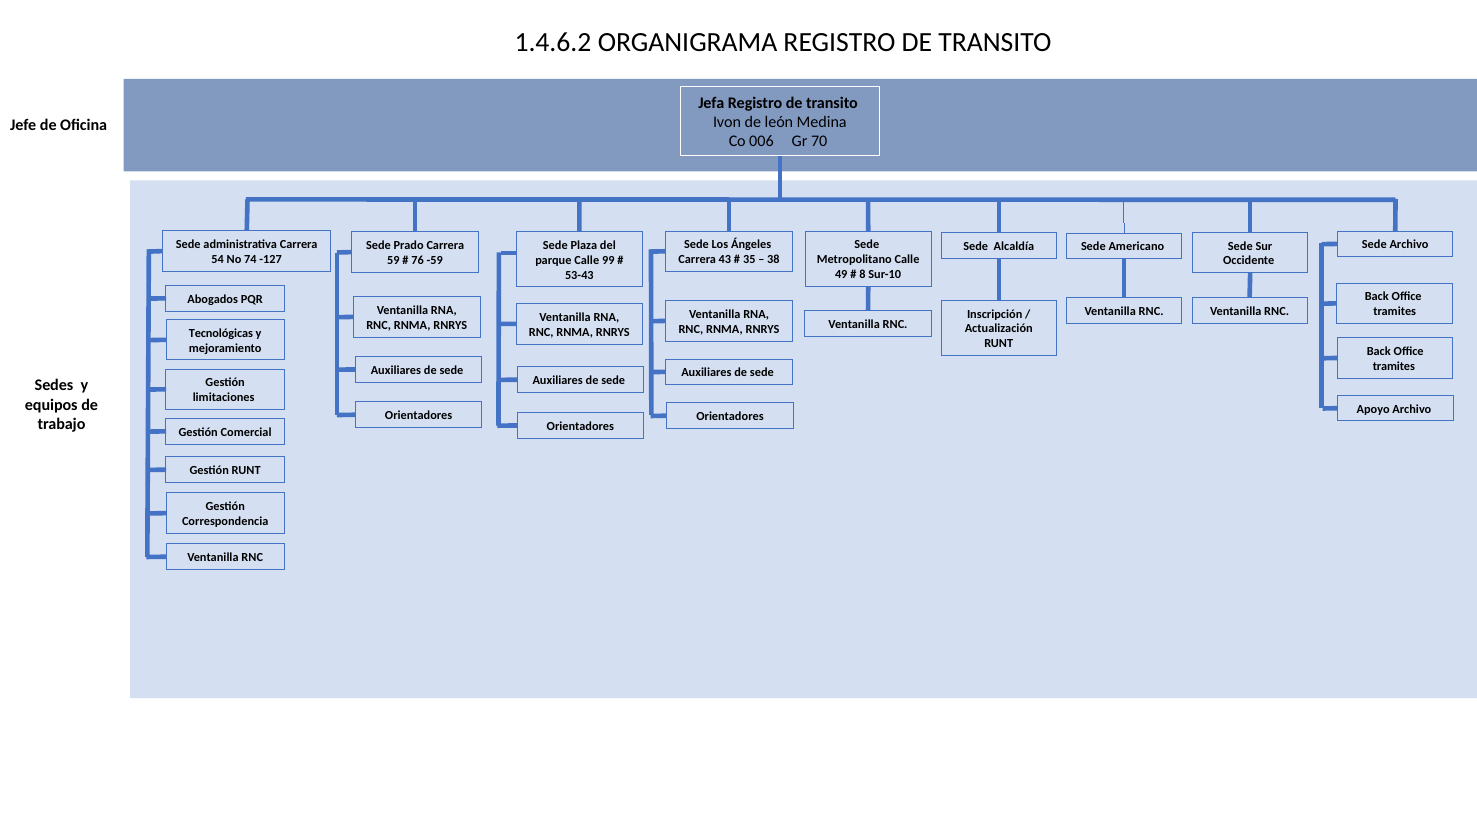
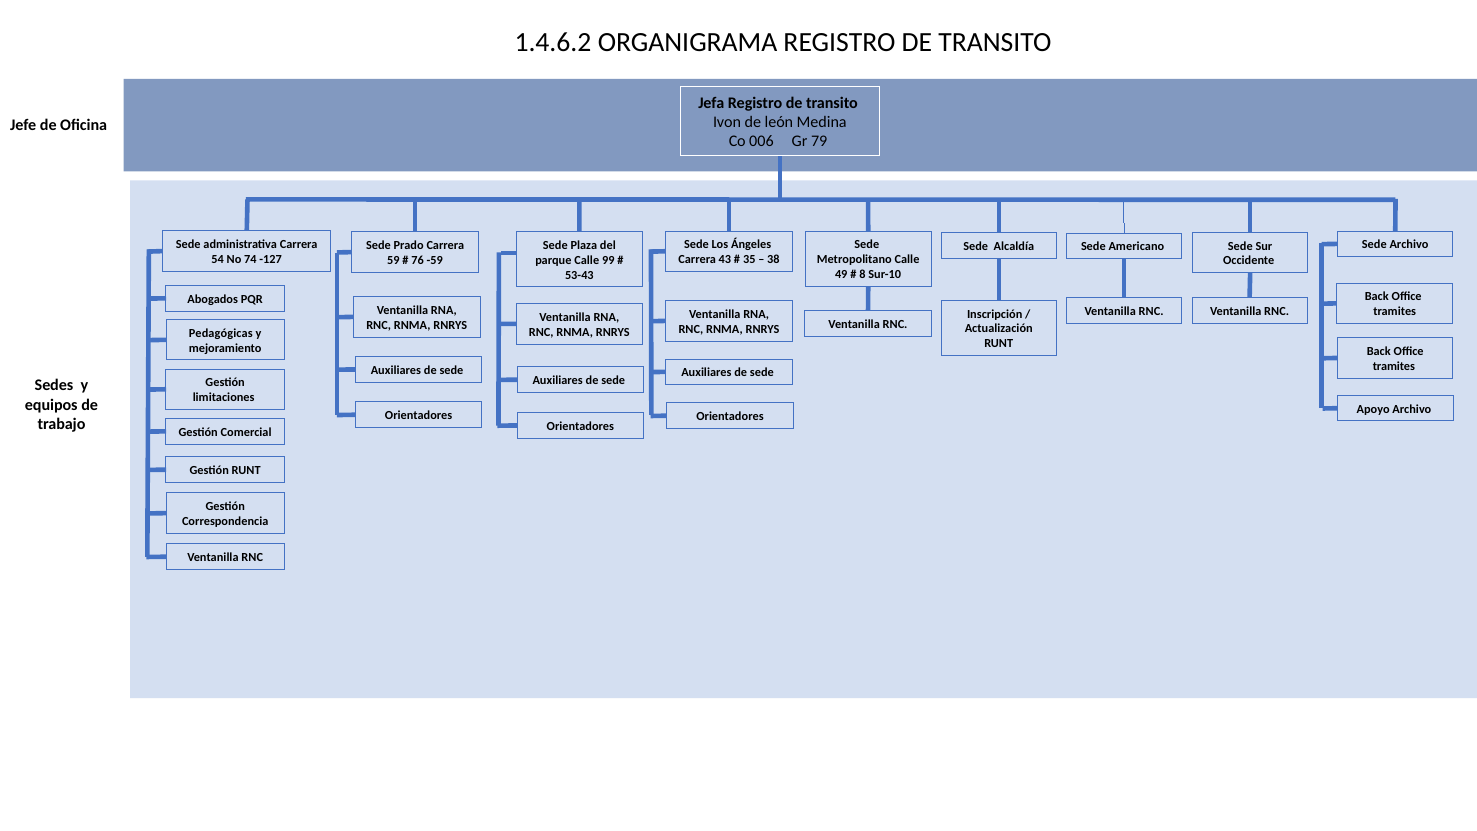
70: 70 -> 79 (819, 142)
Tecnológicas: Tecnológicas -> Pedagógicas (221, 333)
